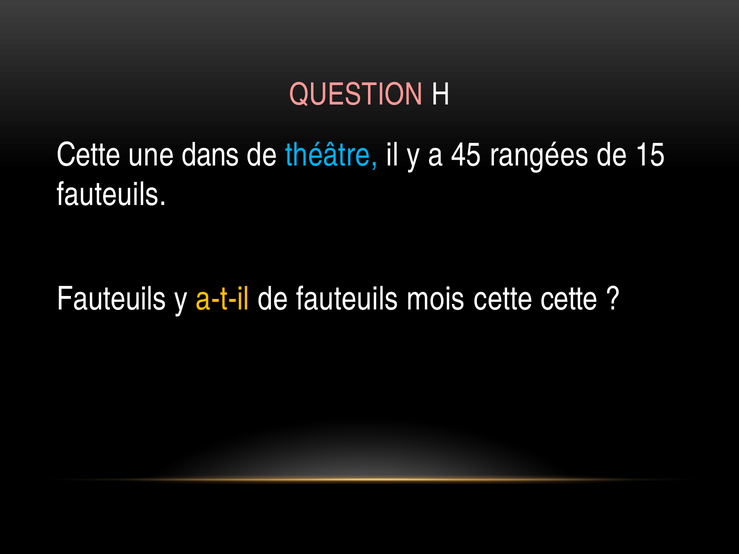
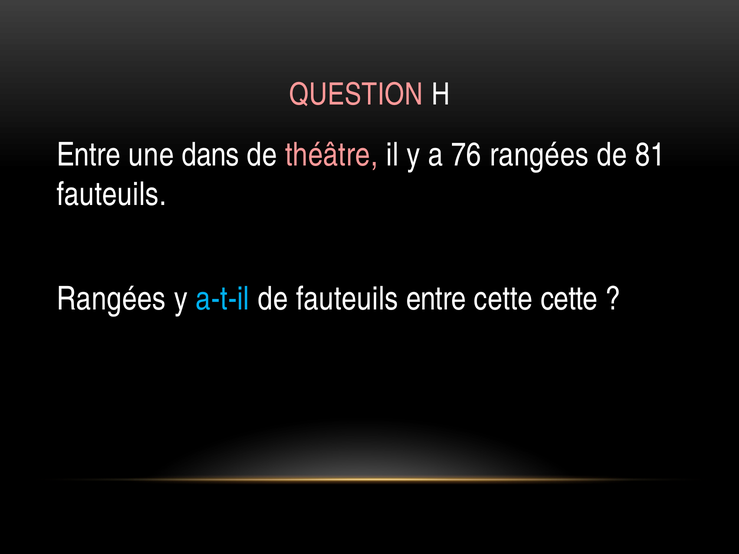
Cette: Cette -> Entre (89, 155)
théâtre colour: light blue -> pink (332, 155)
45: 45 -> 76 (466, 155)
15: 15 -> 81 (650, 155)
Fauteuils: Fauteuils -> Rangées (111, 299)
a-t-il colour: yellow -> light blue (223, 299)
fauteuils mois: mois -> entre (436, 299)
